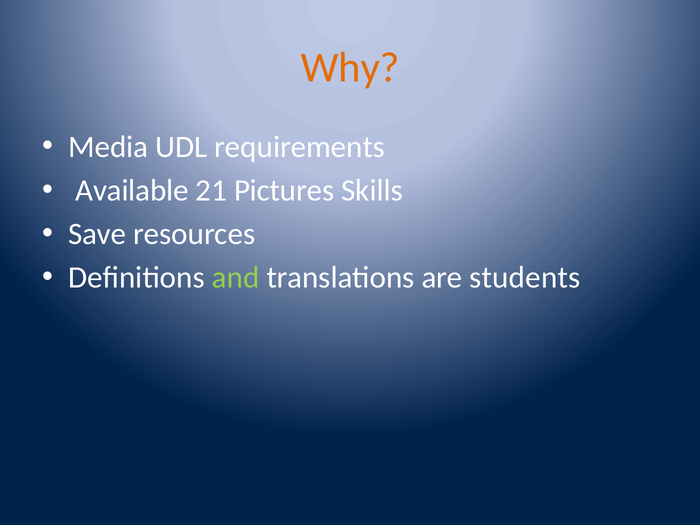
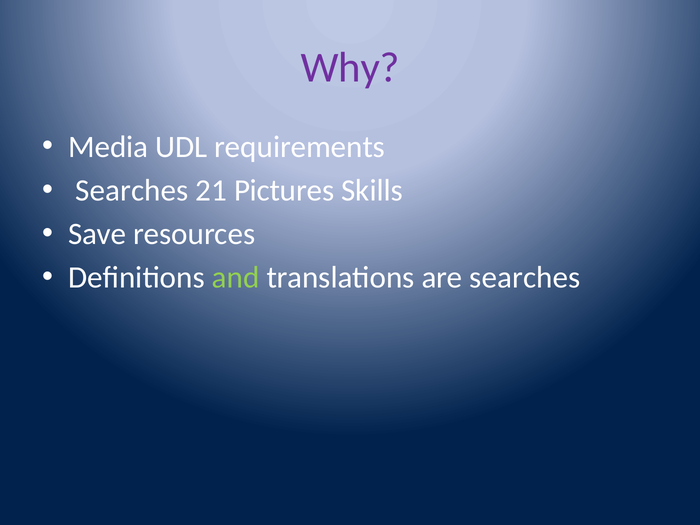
Why colour: orange -> purple (350, 68)
Available: Available -> Searches (132, 190)
are students: students -> searches (525, 278)
